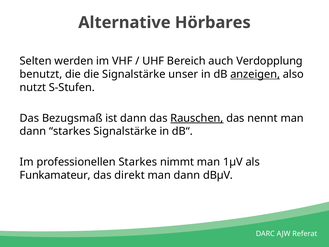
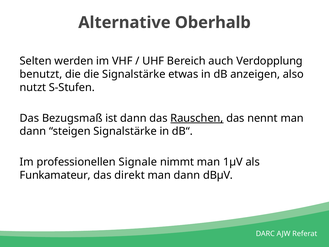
Hörbares: Hörbares -> Oberhalb (213, 23)
unser: unser -> etwas (183, 74)
anzeigen underline: present -> none (255, 74)
dann starkes: starkes -> steigen (70, 131)
professionellen Starkes: Starkes -> Signale (138, 162)
